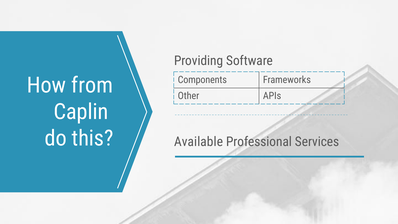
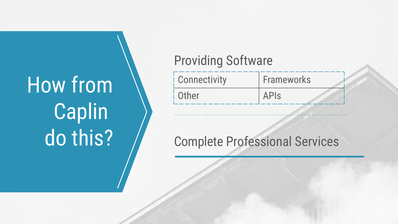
Components: Components -> Connectivity (202, 80)
Available: Available -> Complete (199, 142)
